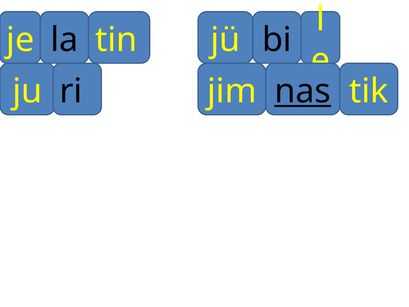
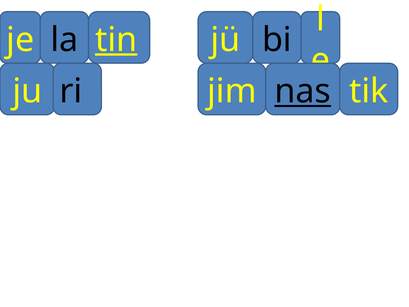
tin underline: none -> present (116, 40)
